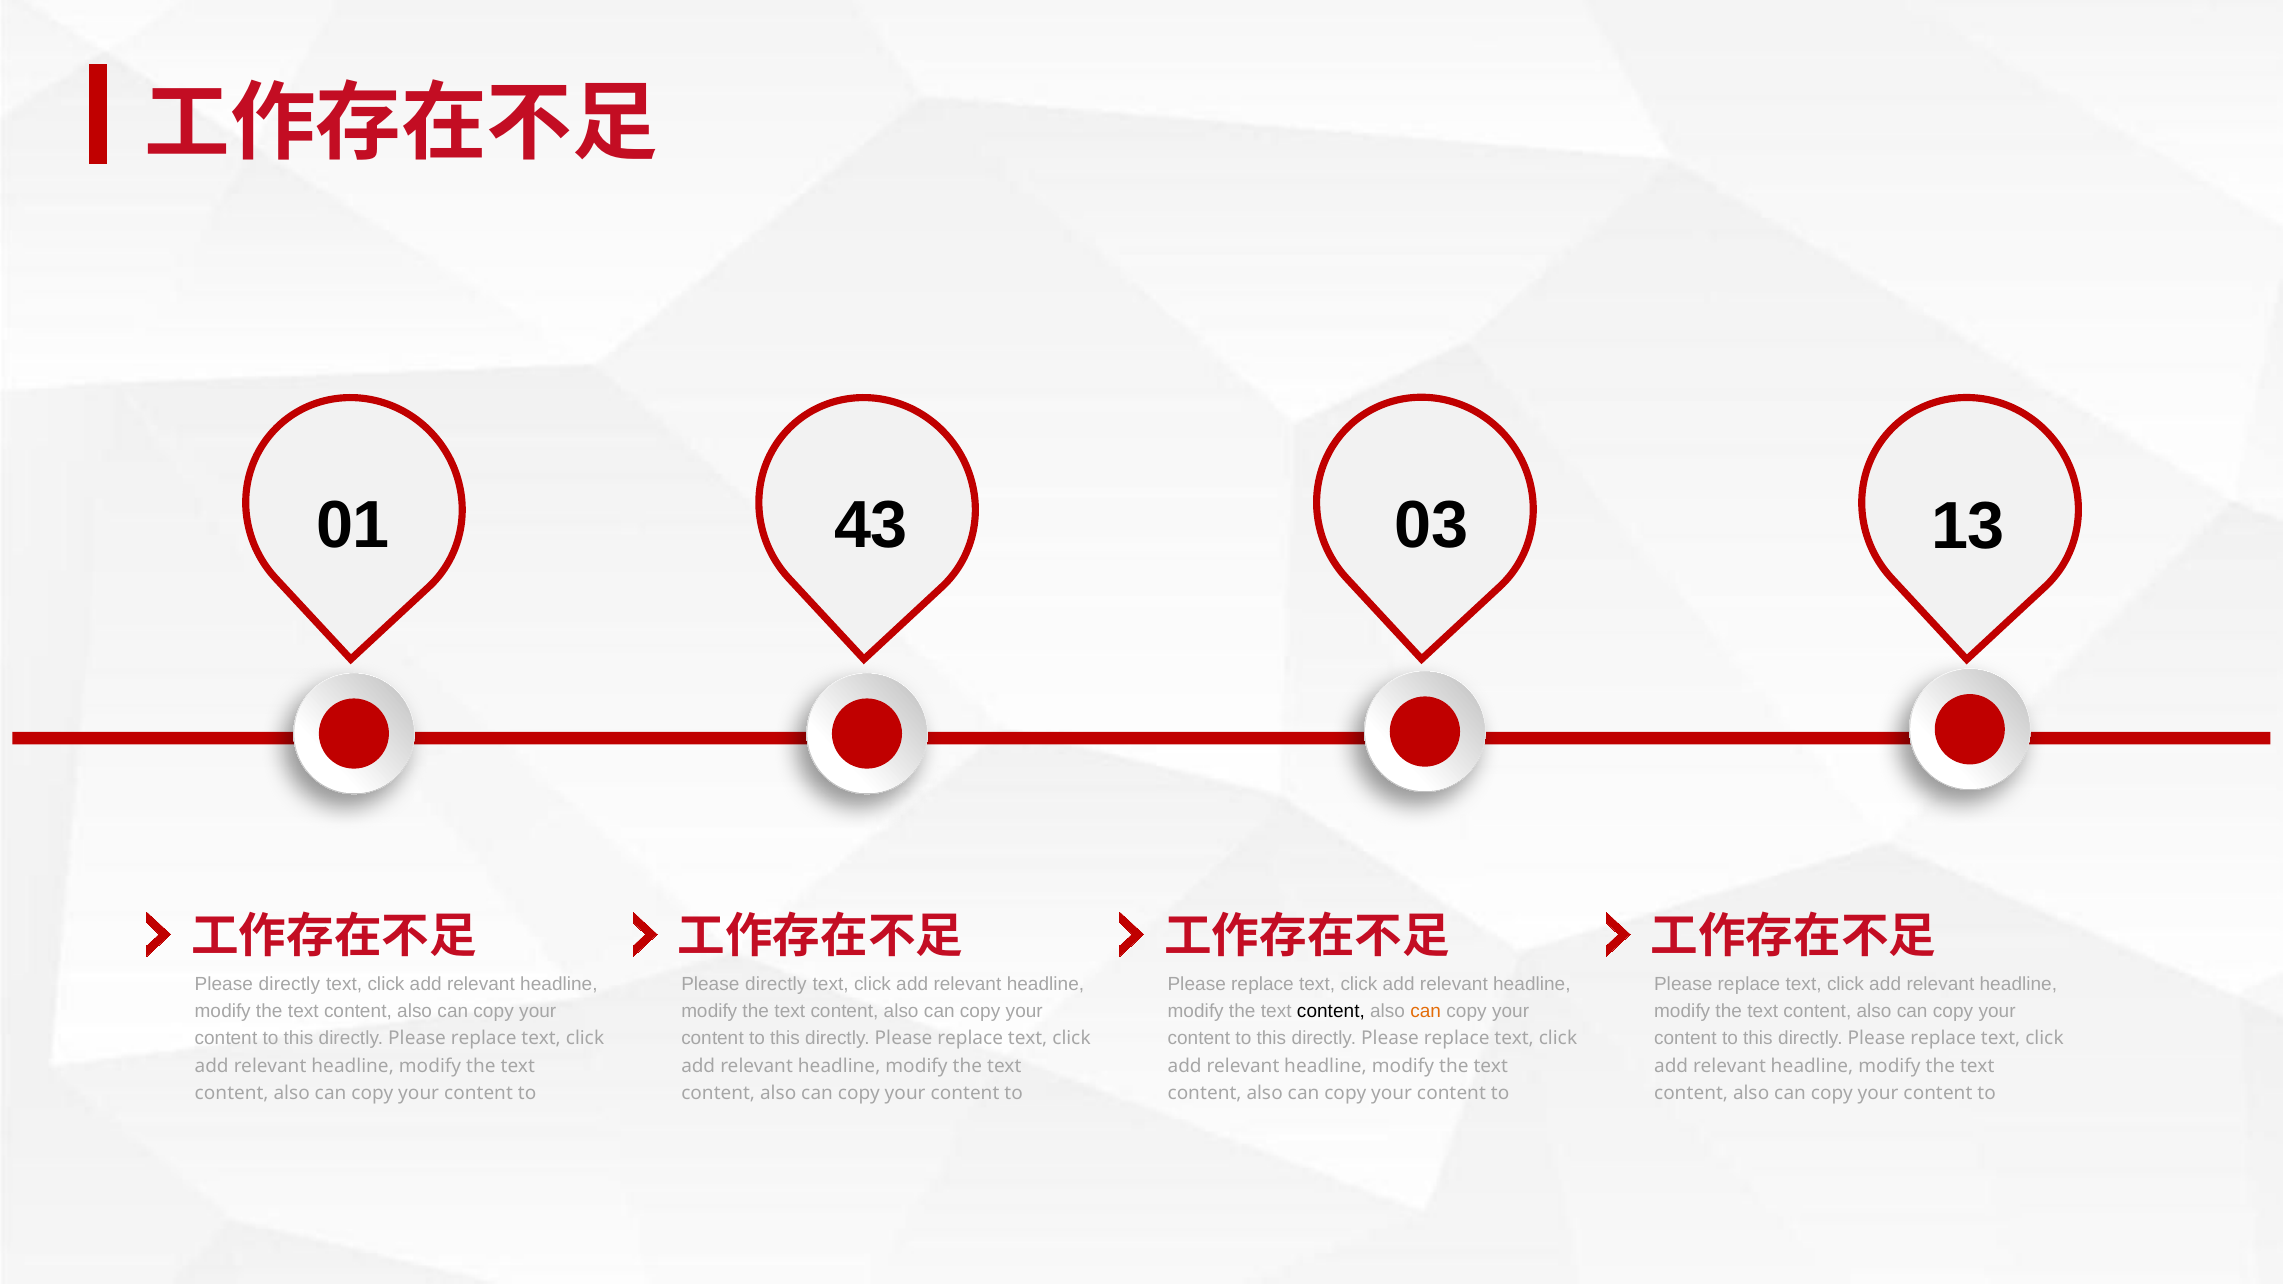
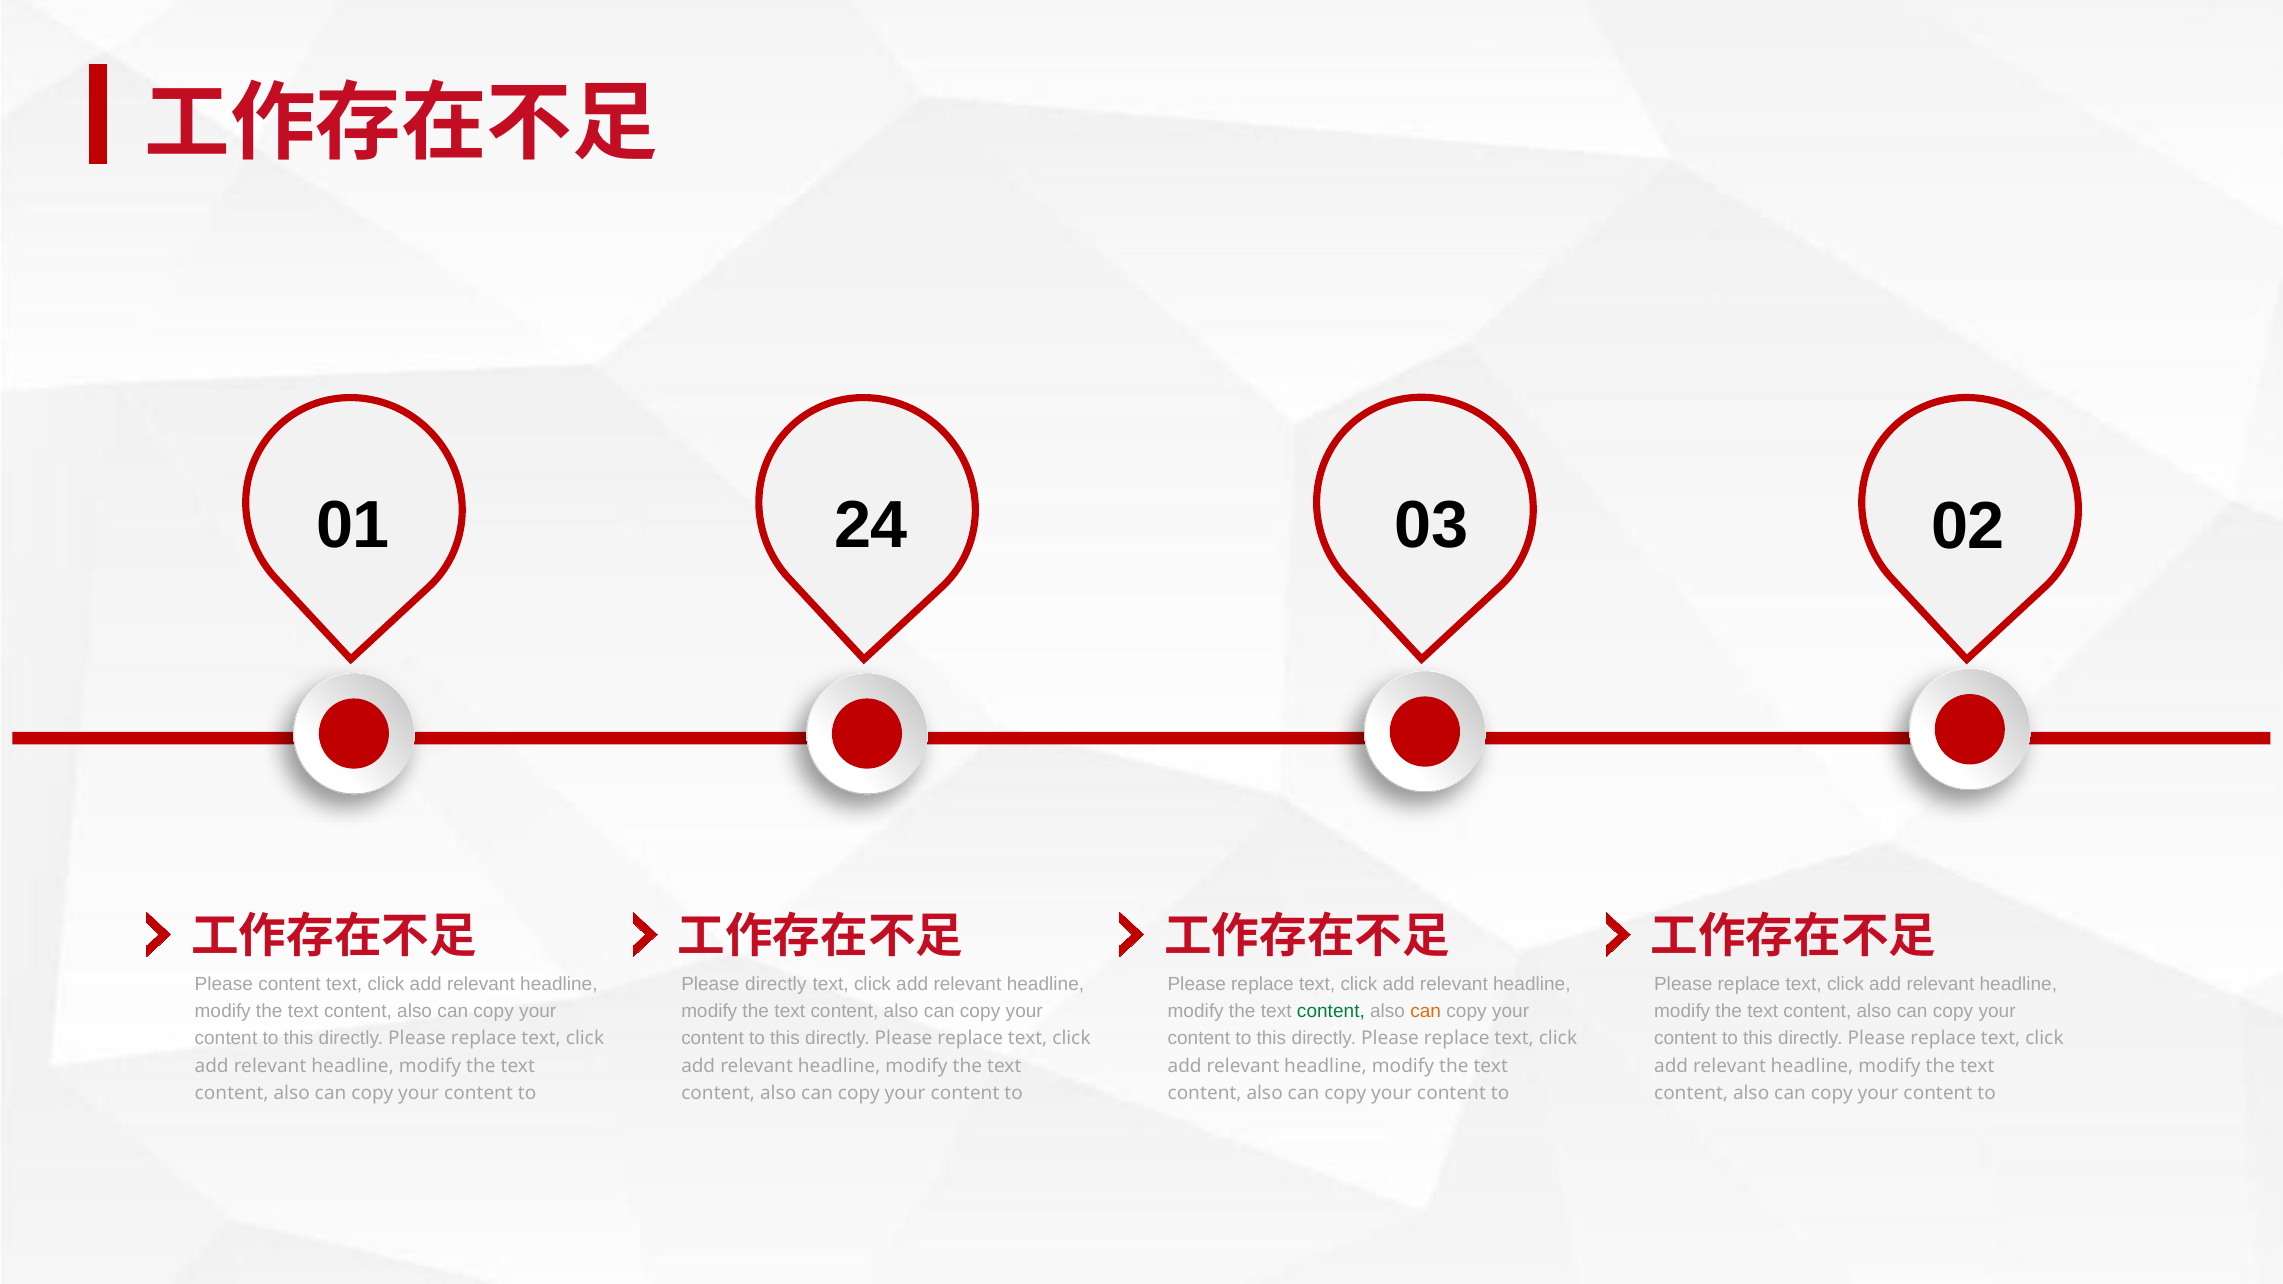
43: 43 -> 24 (871, 525)
13: 13 -> 02 (1968, 527)
directly: directly -> content (289, 984)
content colour: black -> green (1331, 1011)
